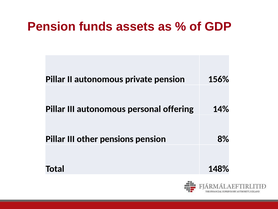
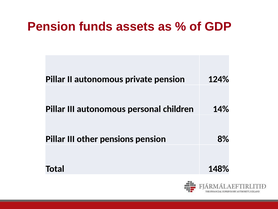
156%: 156% -> 124% (219, 79)
offering: offering -> children (178, 109)
